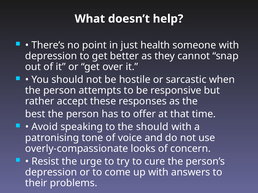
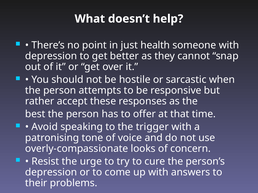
the should: should -> trigger (152, 127)
